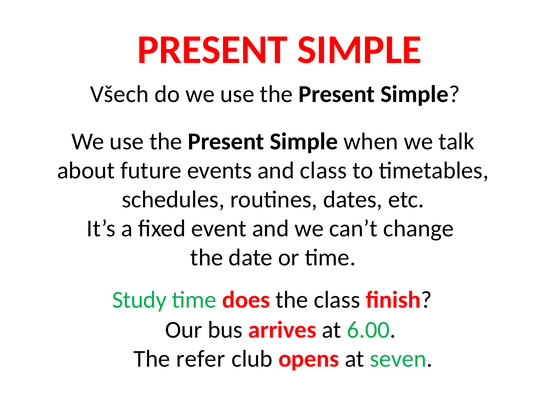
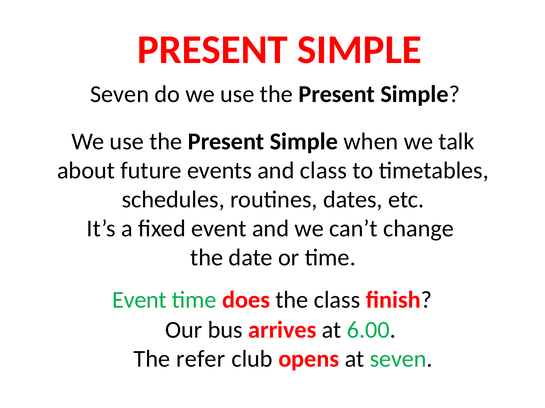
Všech: Všech -> Seven (120, 95)
Study: Study -> Event (139, 301)
